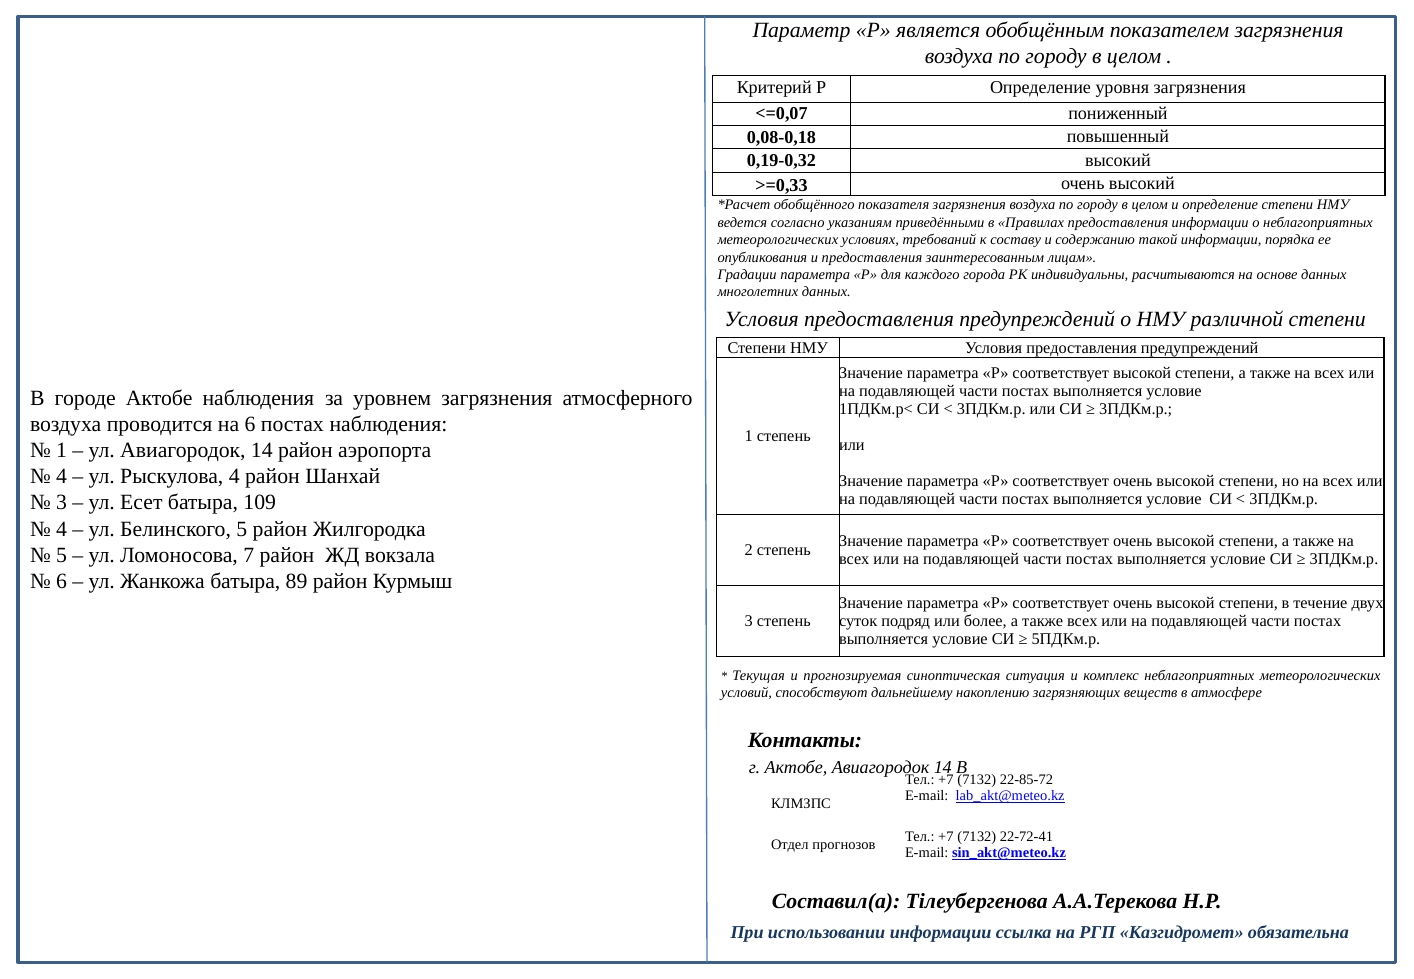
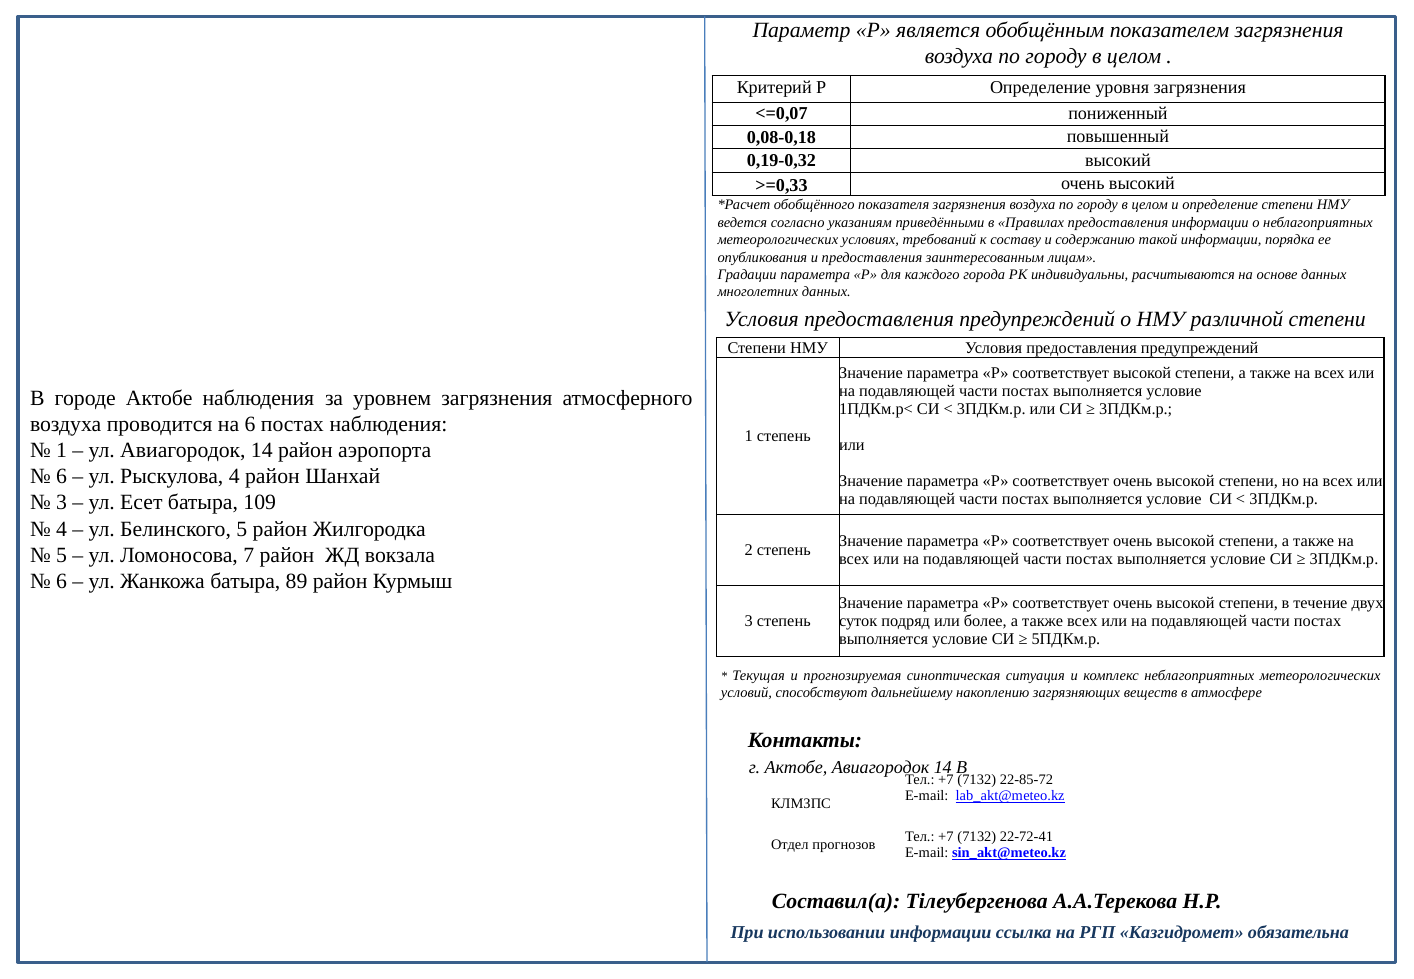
4: 4 -> 6 (62, 477)
